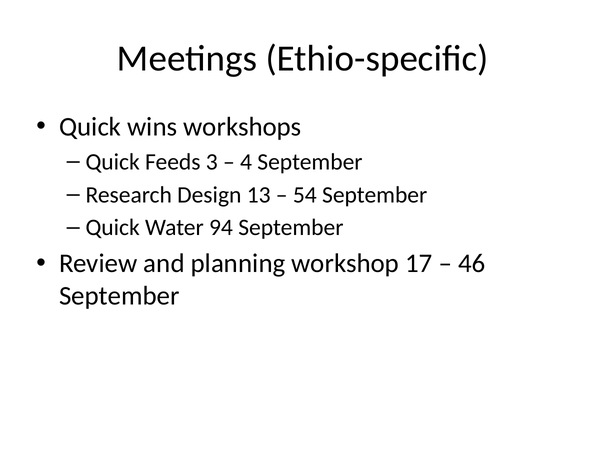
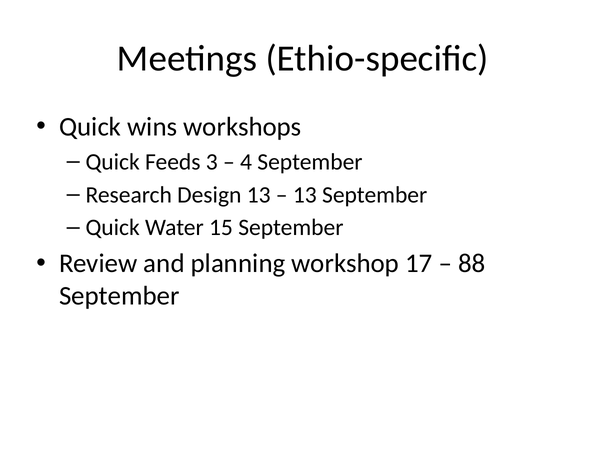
54: 54 -> 13 (305, 195)
94: 94 -> 15 (221, 228)
46: 46 -> 88 (472, 264)
